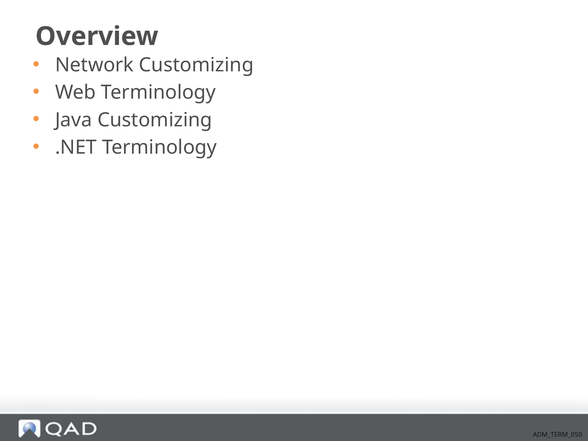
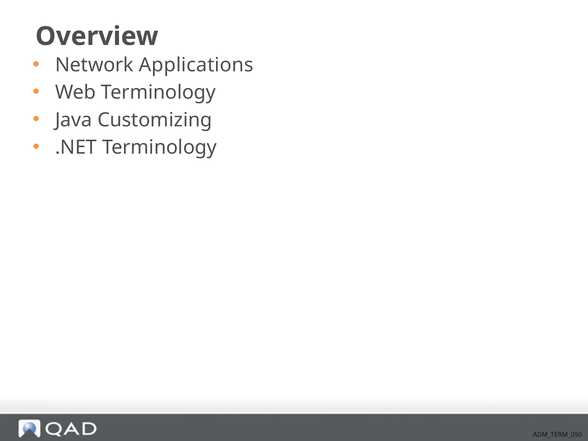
Network Customizing: Customizing -> Applications (196, 65)
